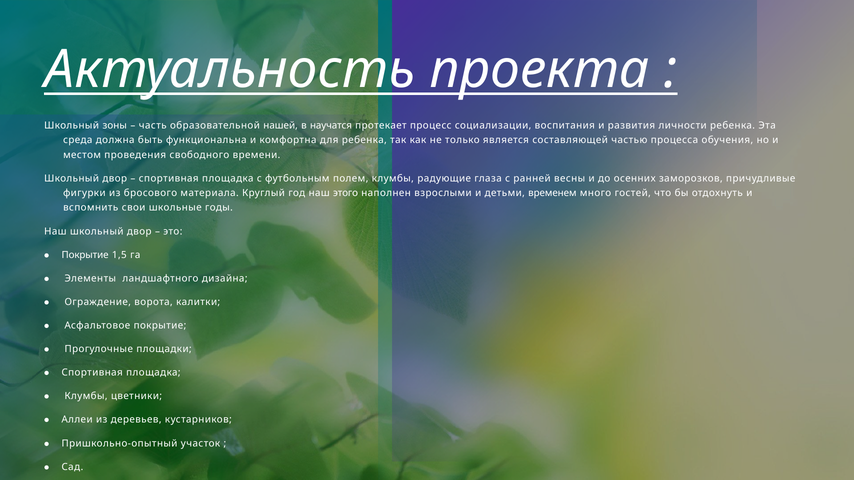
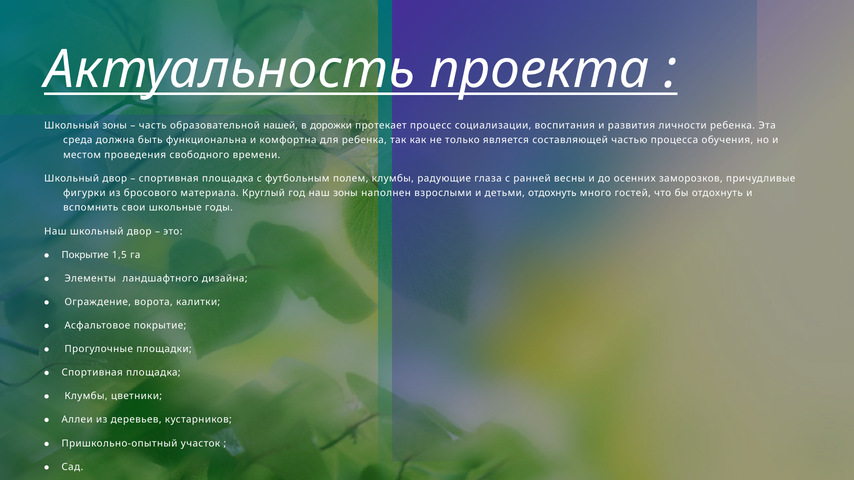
научатся: научатся -> дорожки (331, 126)
наш этого: этого -> зоны (345, 193)
детьми временем: временем -> отдохнуть (552, 193)
